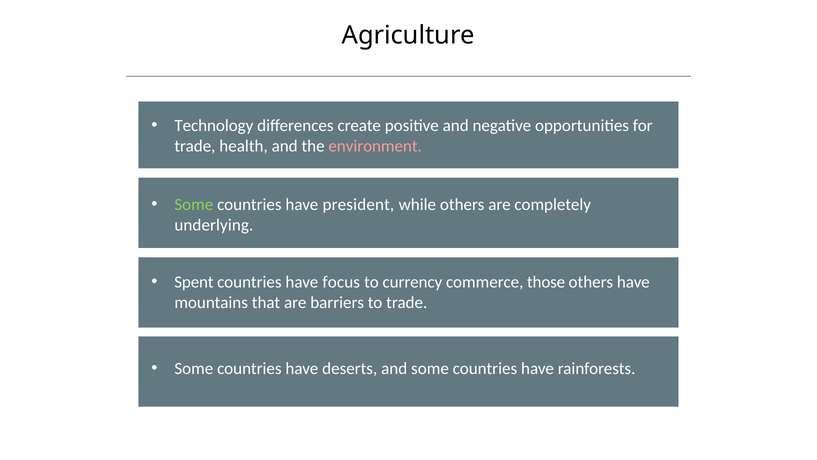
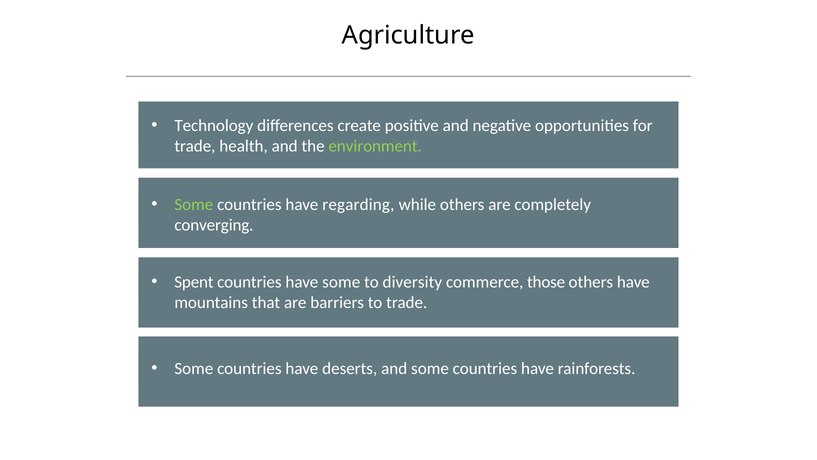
environment colour: pink -> light green (375, 146)
president: president -> regarding (358, 204)
underlying: underlying -> converging (214, 225)
have focus: focus -> some (341, 282)
currency: currency -> diversity (412, 282)
